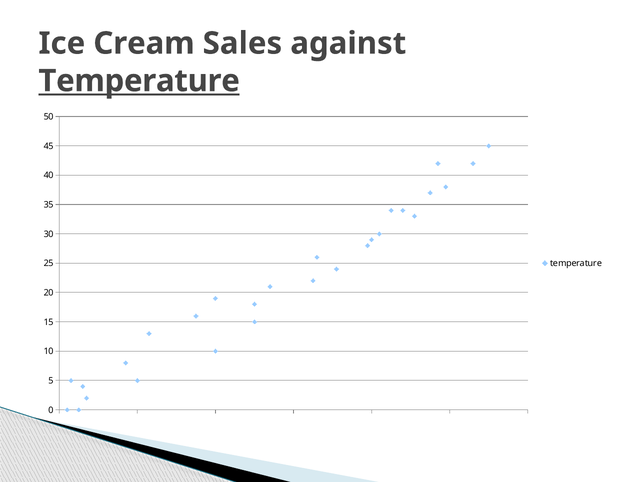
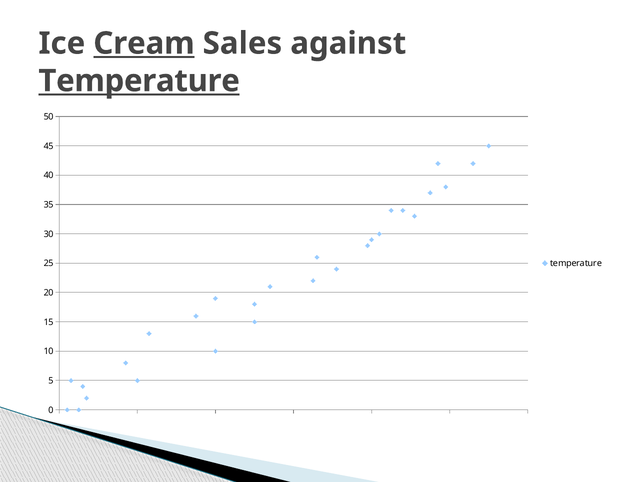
Cream underline: none -> present (144, 43)
